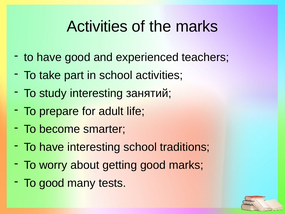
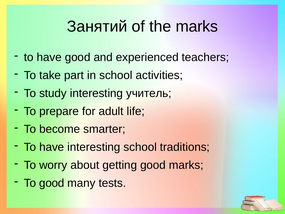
Activities: Activities -> Занятий (97, 26)
занятий: занятий -> учитель (149, 93)
